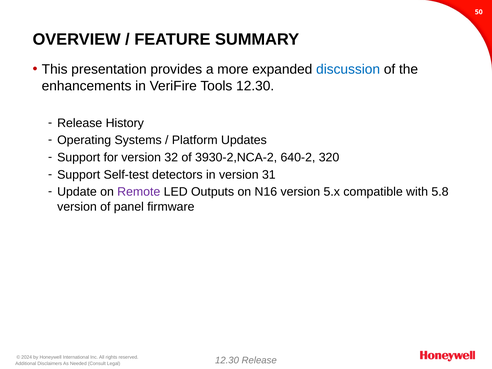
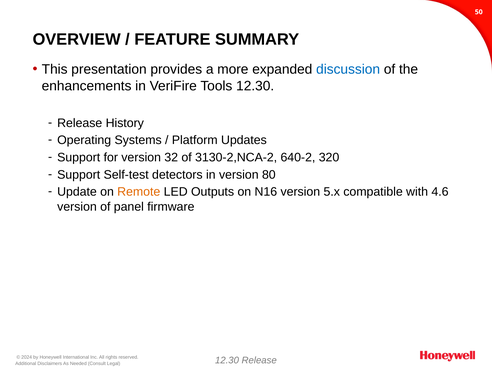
3930-2,NCA-2: 3930-2,NCA-2 -> 3130-2,NCA-2 (236, 157)
31: 31 -> 80 (269, 175)
Remote colour: purple -> orange (139, 192)
5.8: 5.8 -> 4.6 (440, 192)
